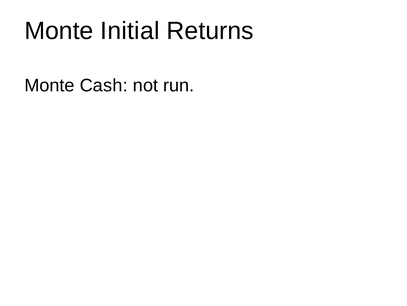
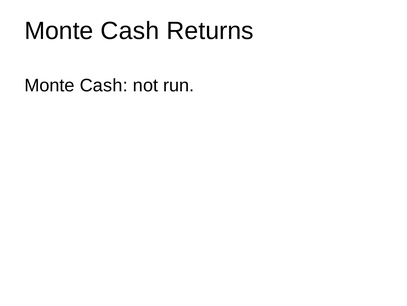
Initial: Initial -> Cash (130, 31)
